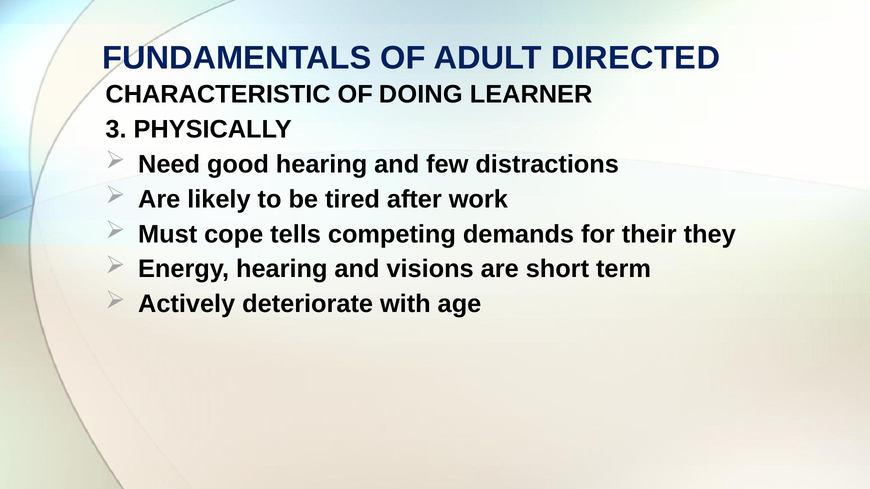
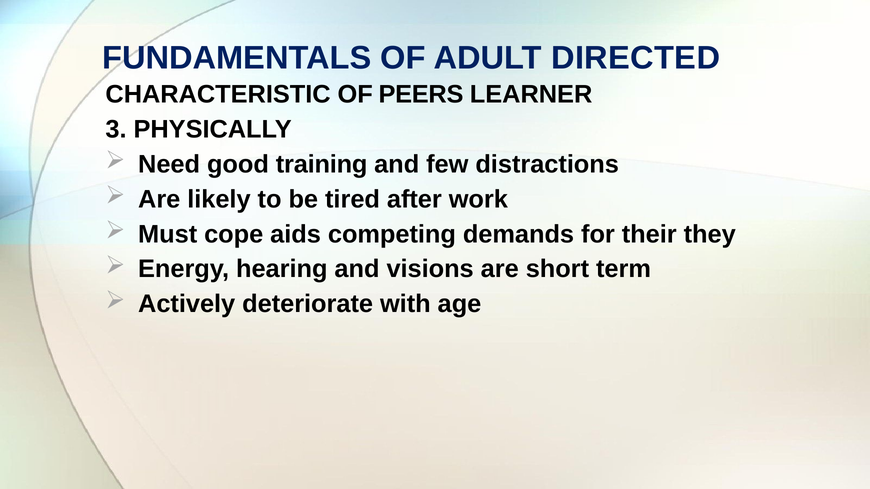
DOING: DOING -> PEERS (421, 95)
good hearing: hearing -> training (322, 164)
tells: tells -> aids (296, 234)
